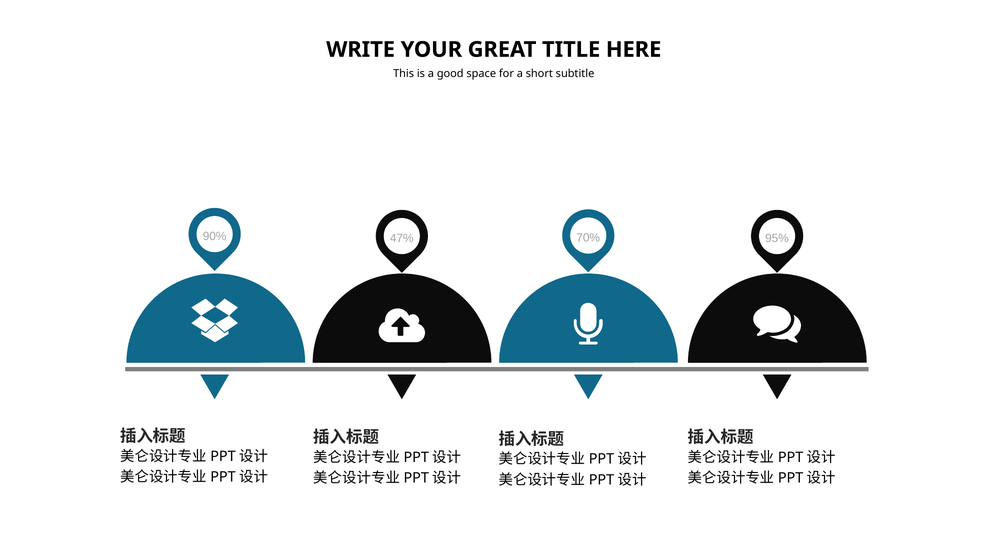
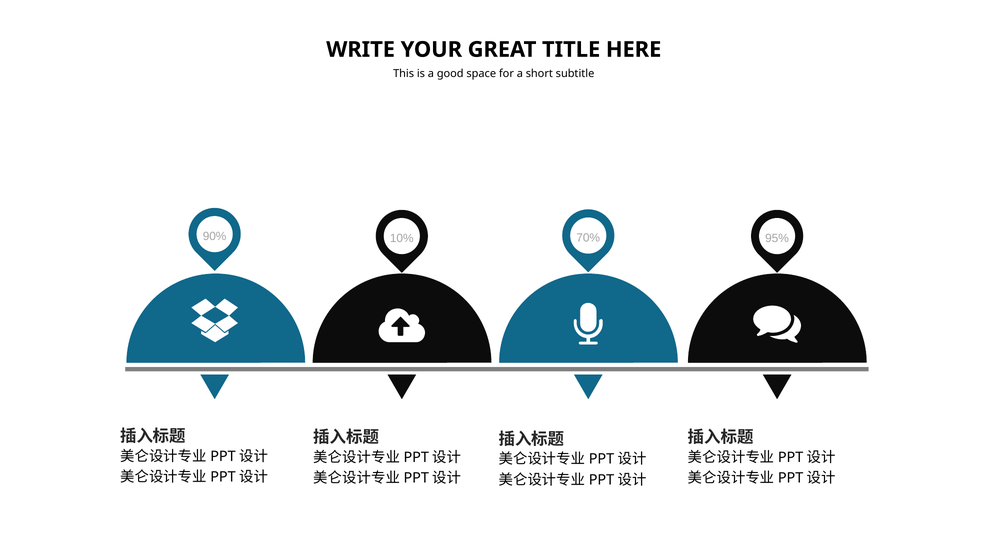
47%: 47% -> 10% (402, 238)
